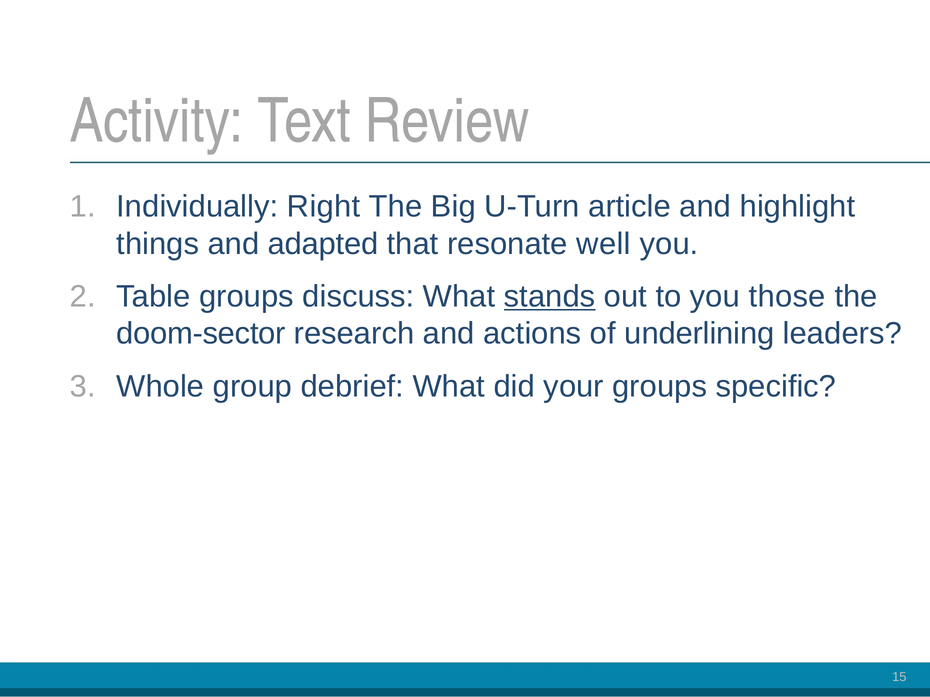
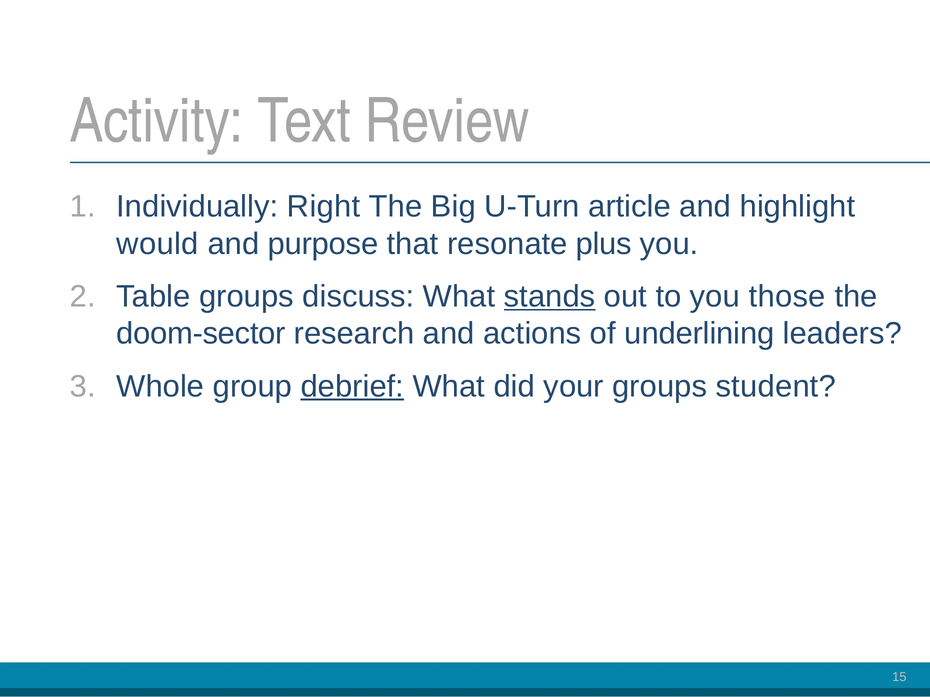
things: things -> would (158, 244)
adapted: adapted -> purpose (323, 244)
well: well -> plus (604, 244)
debrief underline: none -> present (352, 387)
specific: specific -> student (776, 387)
